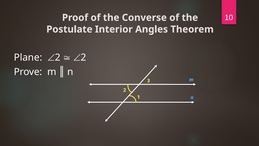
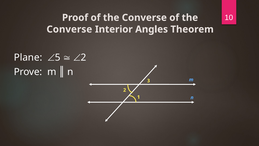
Postulate: Postulate -> Converse (69, 29)
2: 2 -> 5 (58, 57)
